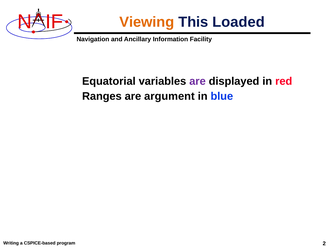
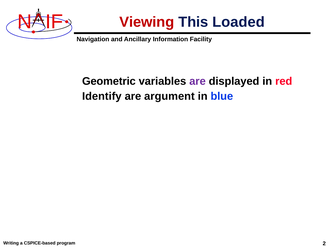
Viewing colour: orange -> red (147, 22)
Equatorial: Equatorial -> Geometric (109, 81)
Ranges: Ranges -> Identify (102, 96)
